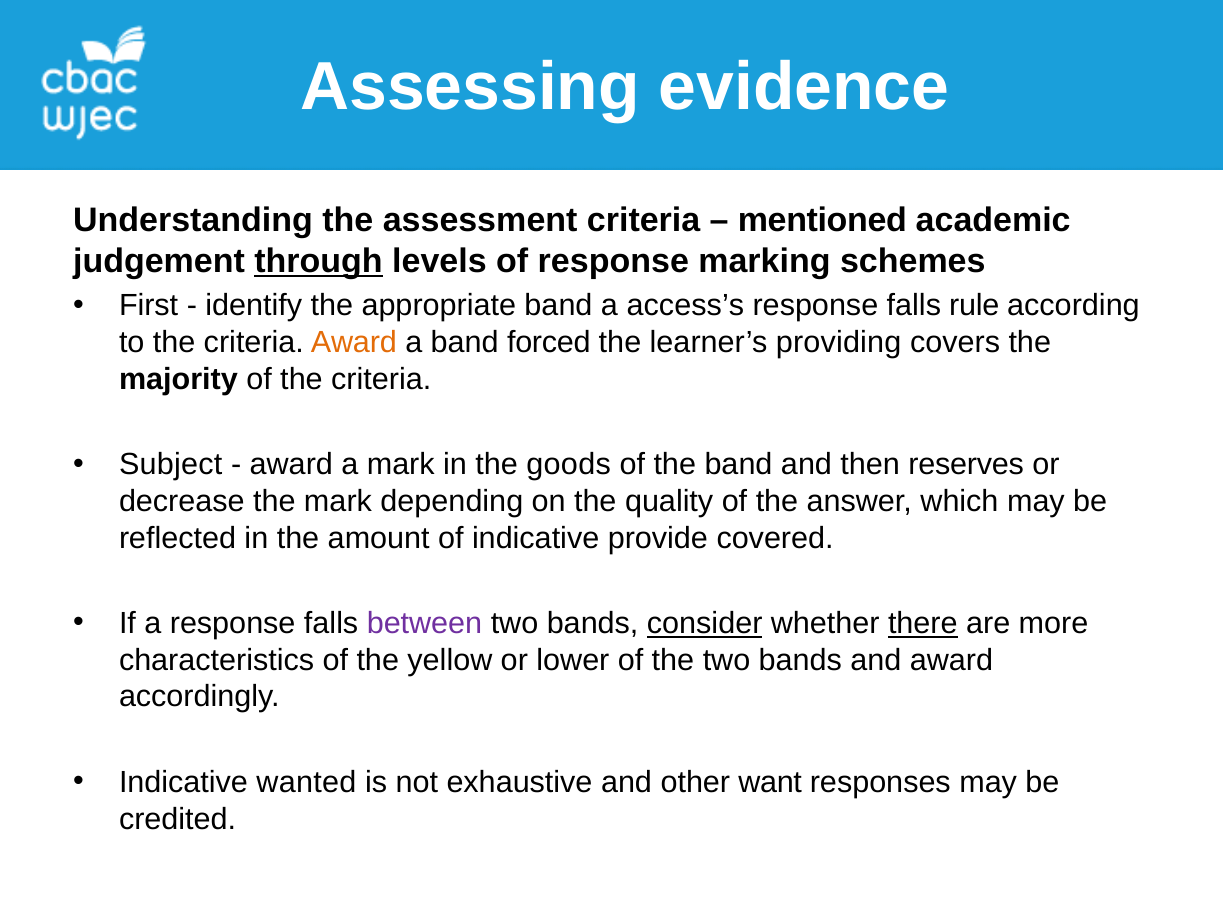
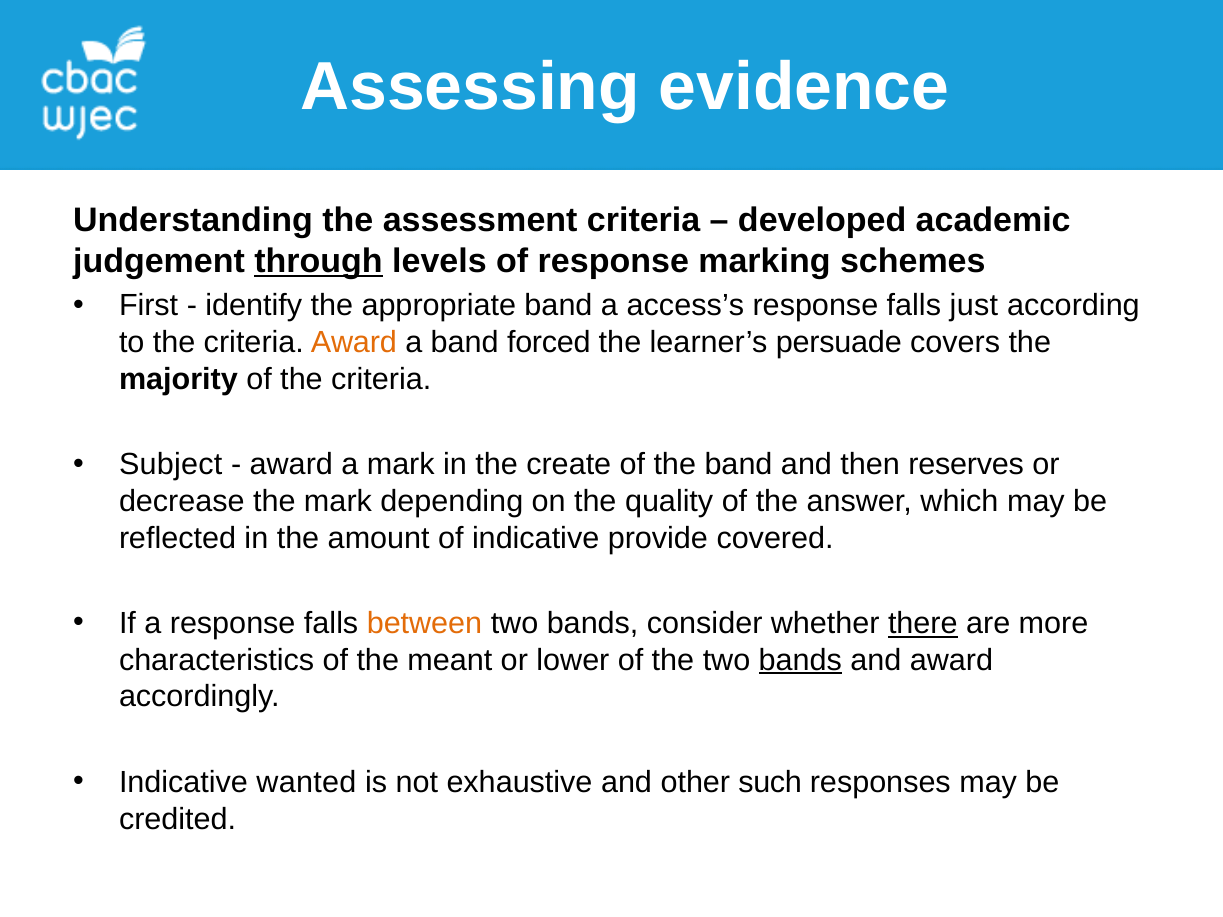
mentioned: mentioned -> developed (822, 220)
rule: rule -> just (974, 306)
providing: providing -> persuade (839, 342)
goods: goods -> create (569, 465)
between colour: purple -> orange (424, 624)
consider underline: present -> none (705, 624)
yellow: yellow -> meant (450, 660)
bands underline: none -> present (800, 660)
want: want -> such (770, 783)
